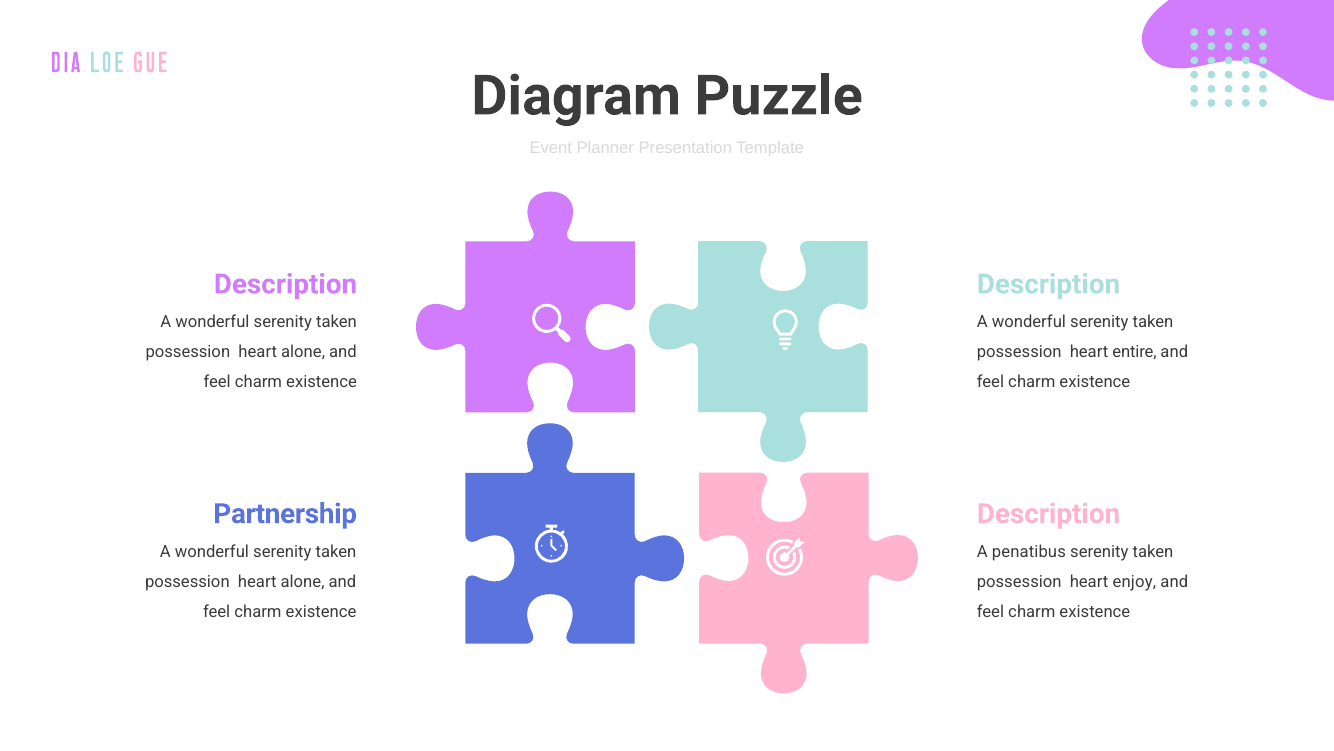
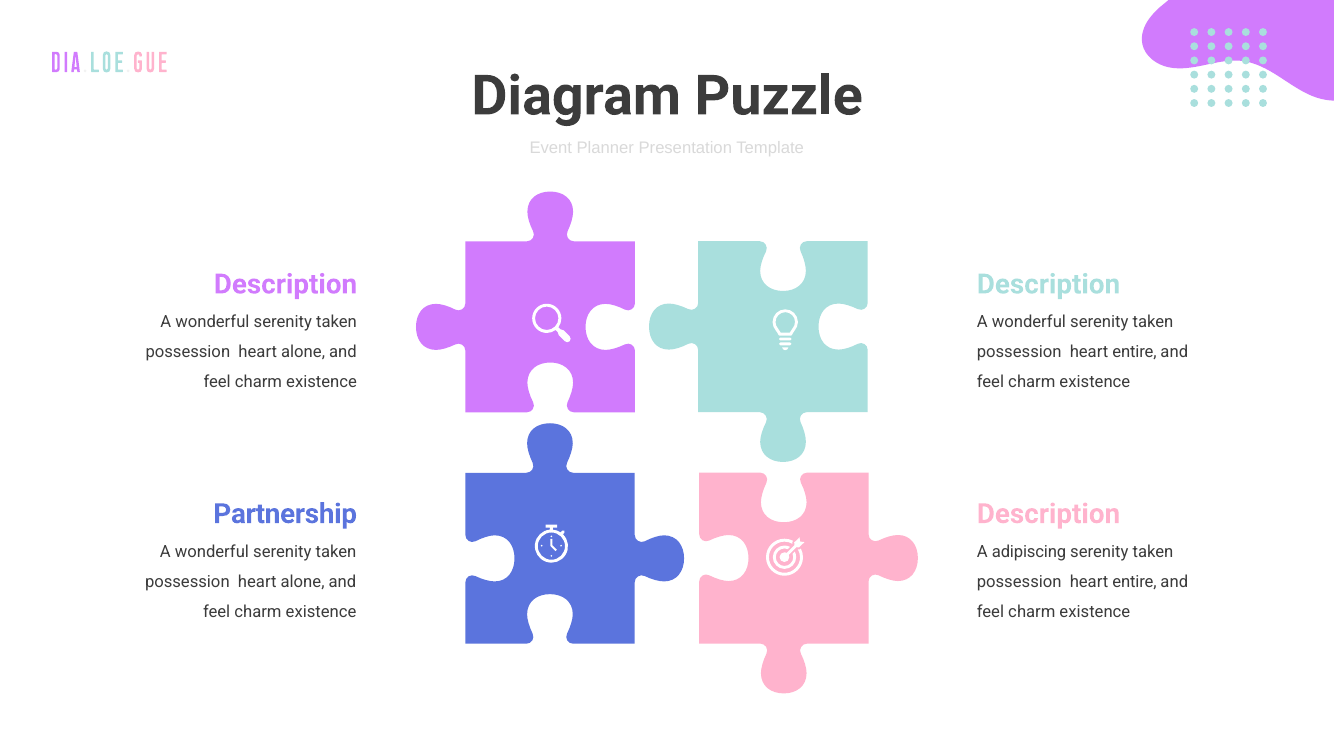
penatibus: penatibus -> adipiscing (1029, 551)
enjoy: enjoy -> entire (1135, 581)
